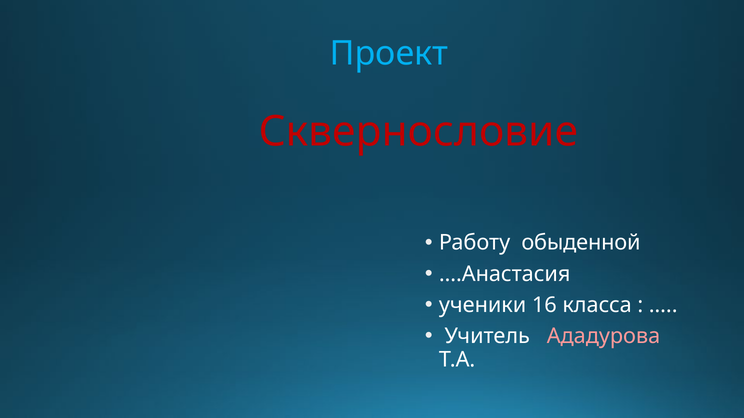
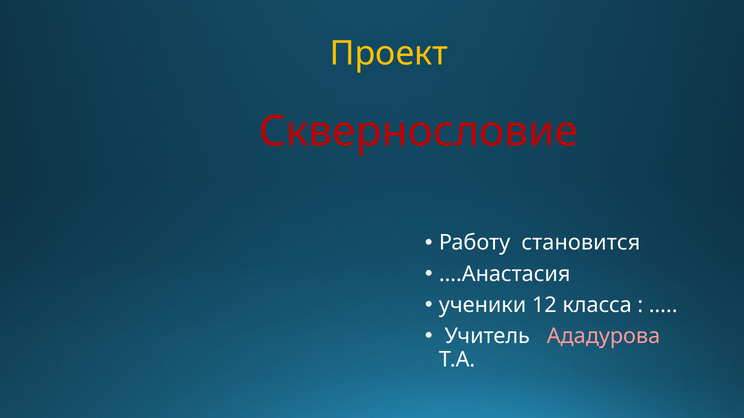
Проект colour: light blue -> yellow (389, 54)
обыденной: обыденной -> становится (581, 243)
16: 16 -> 12 (544, 305)
